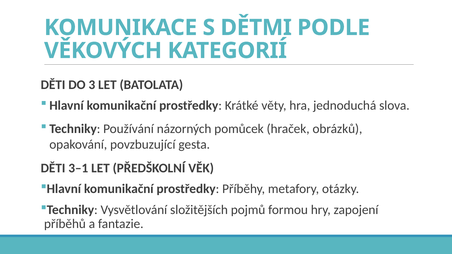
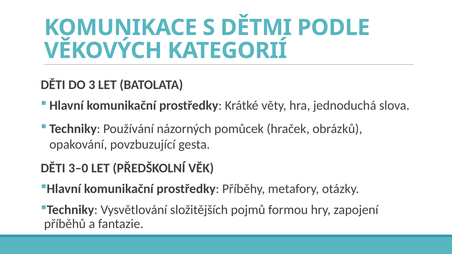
3–1: 3–1 -> 3–0 (78, 168)
